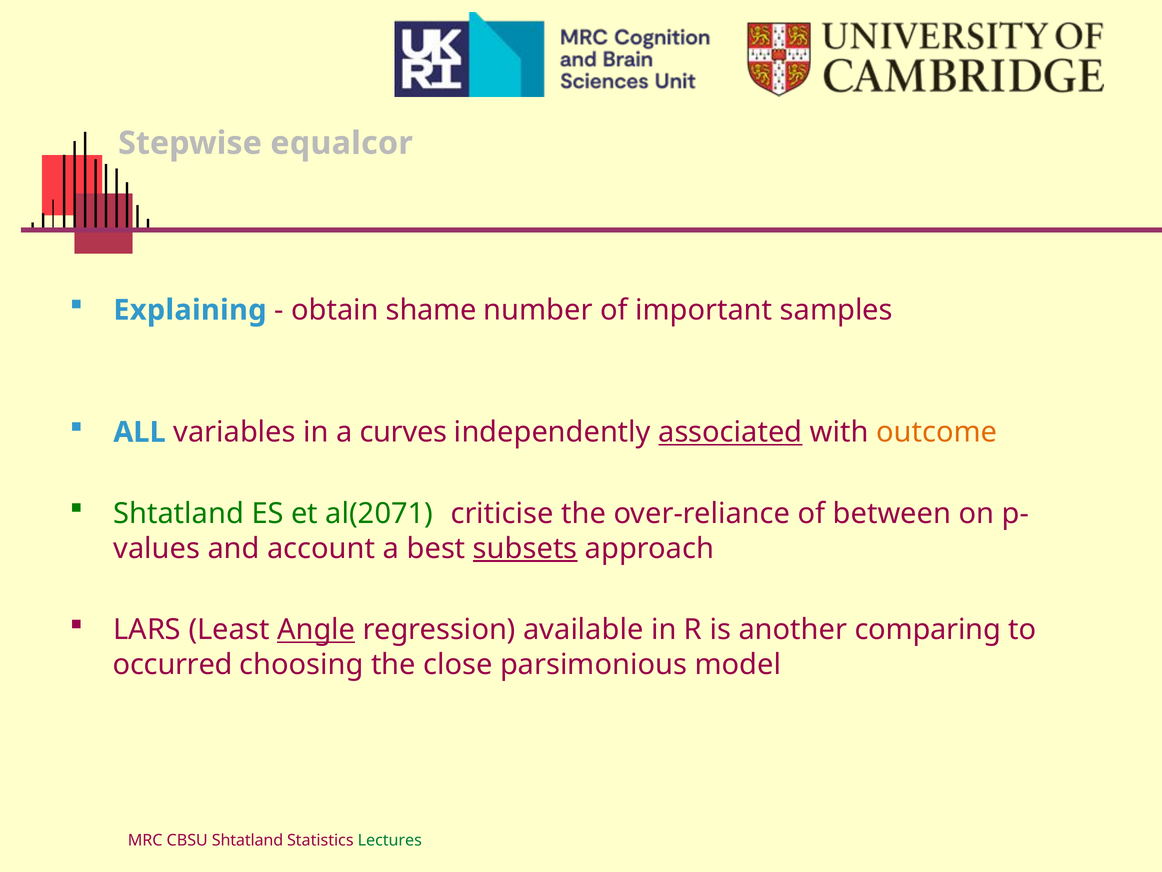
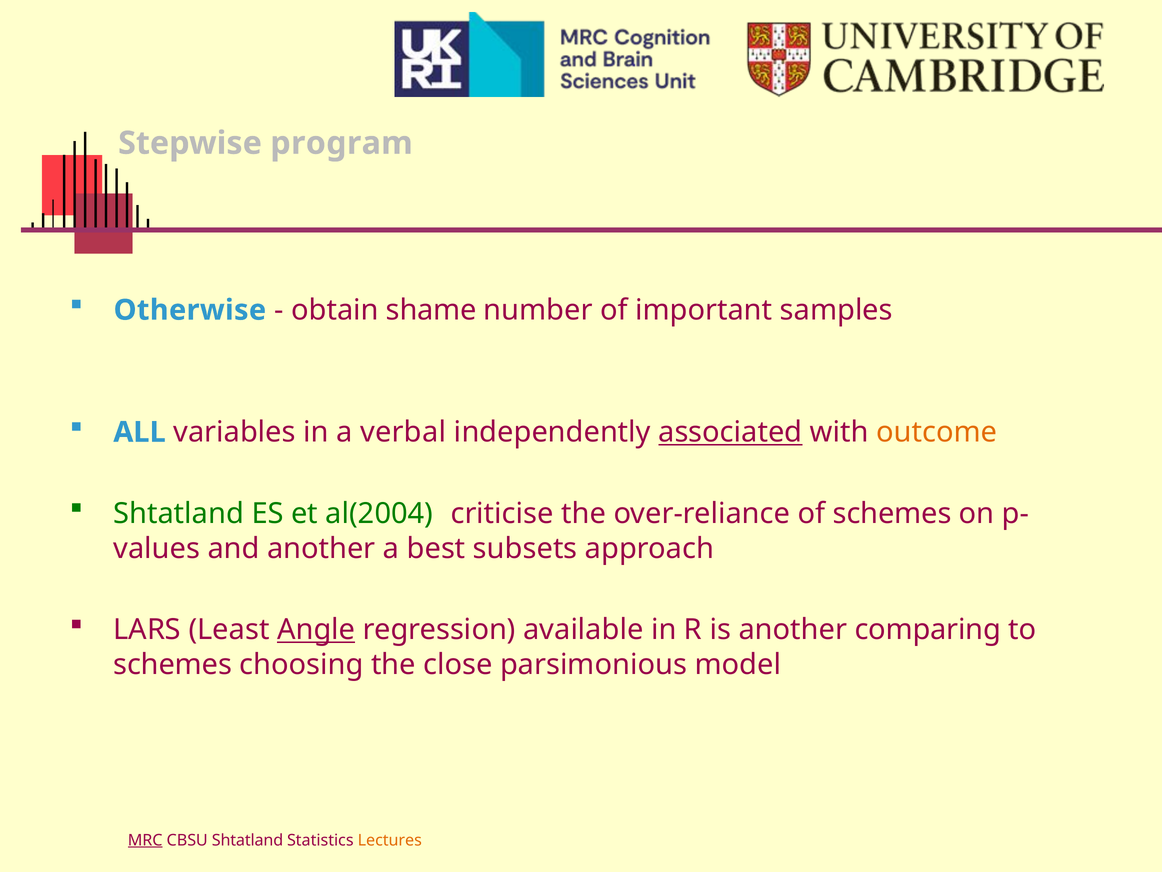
equalcor: equalcor -> program (342, 143)
Explaining: Explaining -> Otherwise (190, 310)
curves: curves -> verbal (403, 432)
al(2071: al(2071 -> al(2004 (379, 513)
of between: between -> schemes (892, 513)
and account: account -> another (321, 548)
subsets underline: present -> none (525, 548)
occurred: occurred -> schemes (173, 664)
MRC underline: none -> present (145, 840)
Lectures colour: green -> orange (390, 840)
